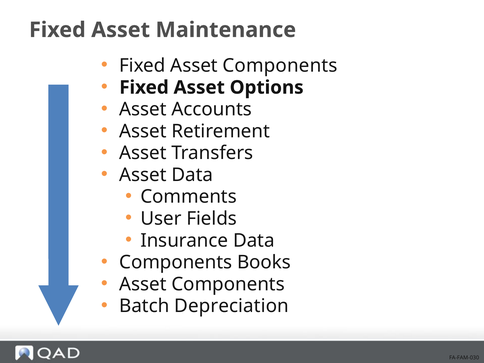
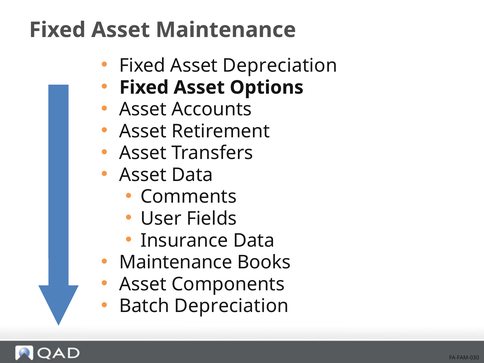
Fixed Asset Components: Components -> Depreciation (280, 66)
Components: Components -> Maintenance (176, 262)
